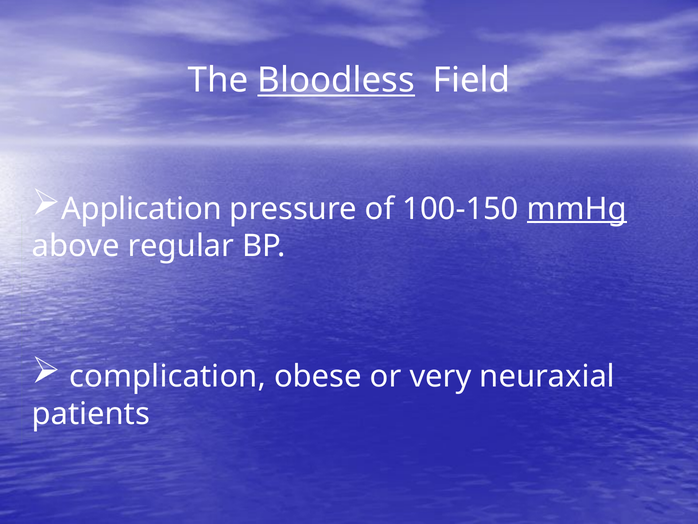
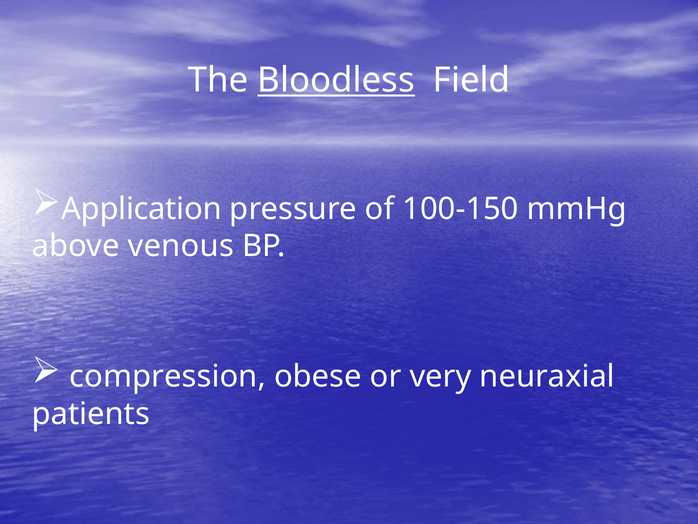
mmHg underline: present -> none (577, 209)
regular: regular -> venous (181, 246)
complication: complication -> compression (168, 376)
